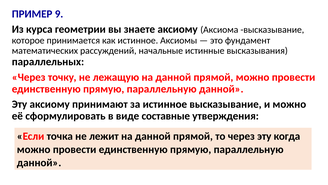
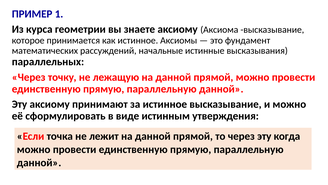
9: 9 -> 1 (59, 14)
составные: составные -> истинным (166, 116)
